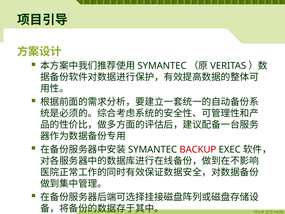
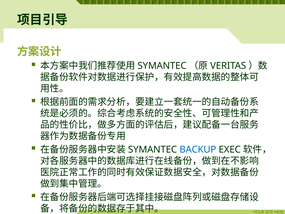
BACKUP colour: red -> blue (198, 149)
